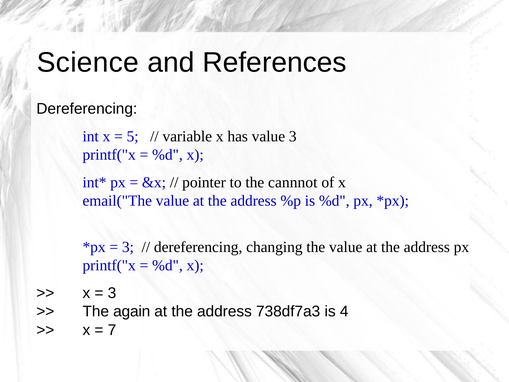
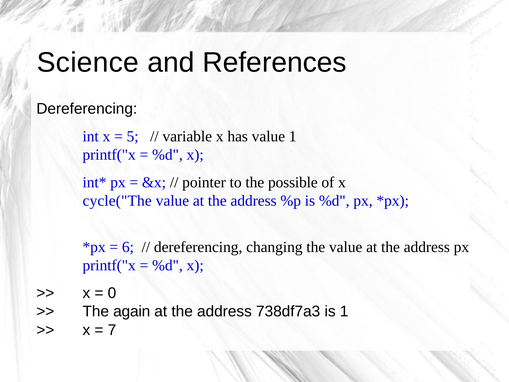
value 3: 3 -> 1 (293, 136)
cannnot: cannnot -> possible (293, 182)
email("The: email("The -> cycle("The (117, 201)
3: 3 -> 6 (128, 247)
3: 3 -> 0 (112, 293)
is 4: 4 -> 1 (344, 311)
